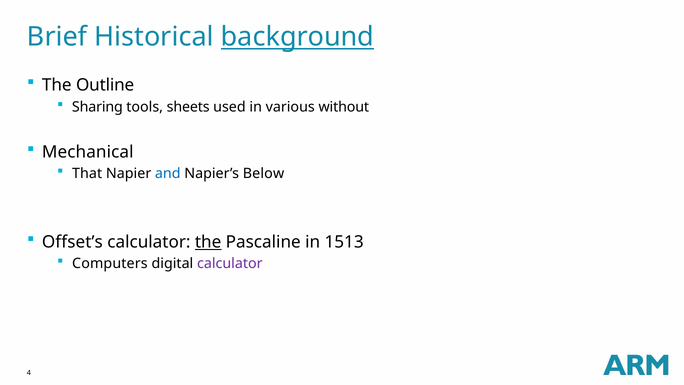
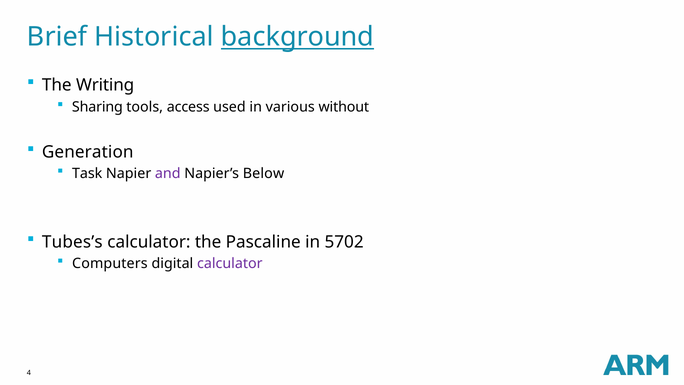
Outline: Outline -> Writing (105, 85)
sheets: sheets -> access (188, 107)
Mechanical: Mechanical -> Generation (88, 152)
That: That -> Task (87, 173)
and colour: blue -> purple (168, 173)
Offset’s: Offset’s -> Tubes’s (72, 242)
the underline: present -> none (208, 242)
1513: 1513 -> 5702 (344, 242)
